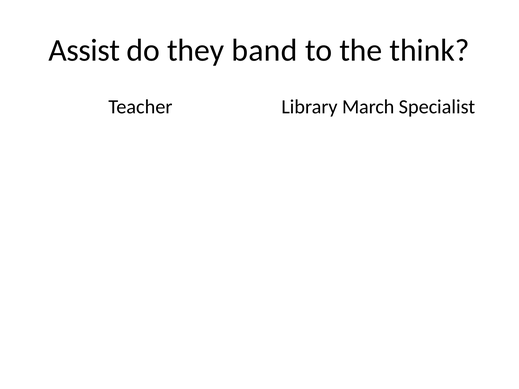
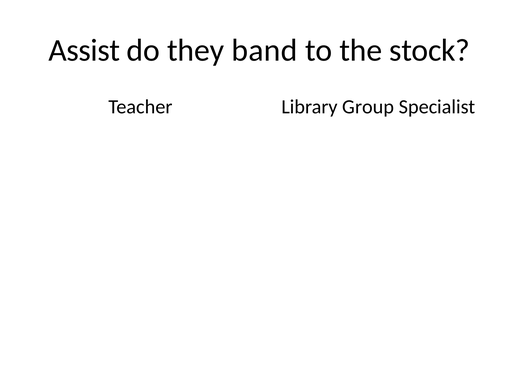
think: think -> stock (430, 50)
March: March -> Group (368, 107)
